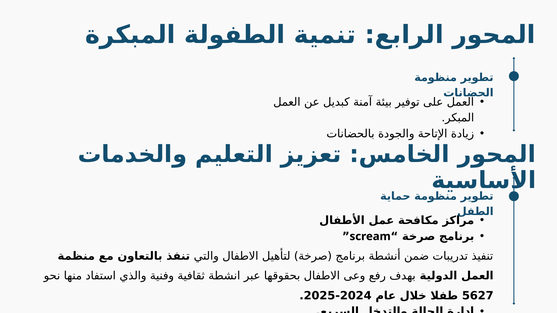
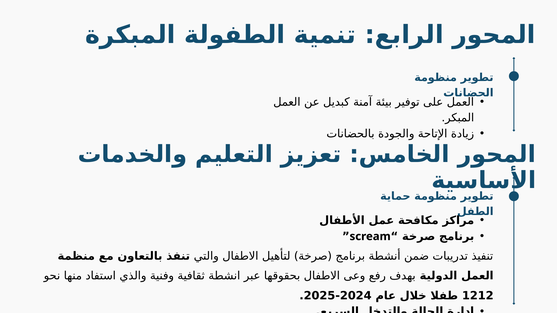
5627: 5627 -> 1212 (478, 296)
